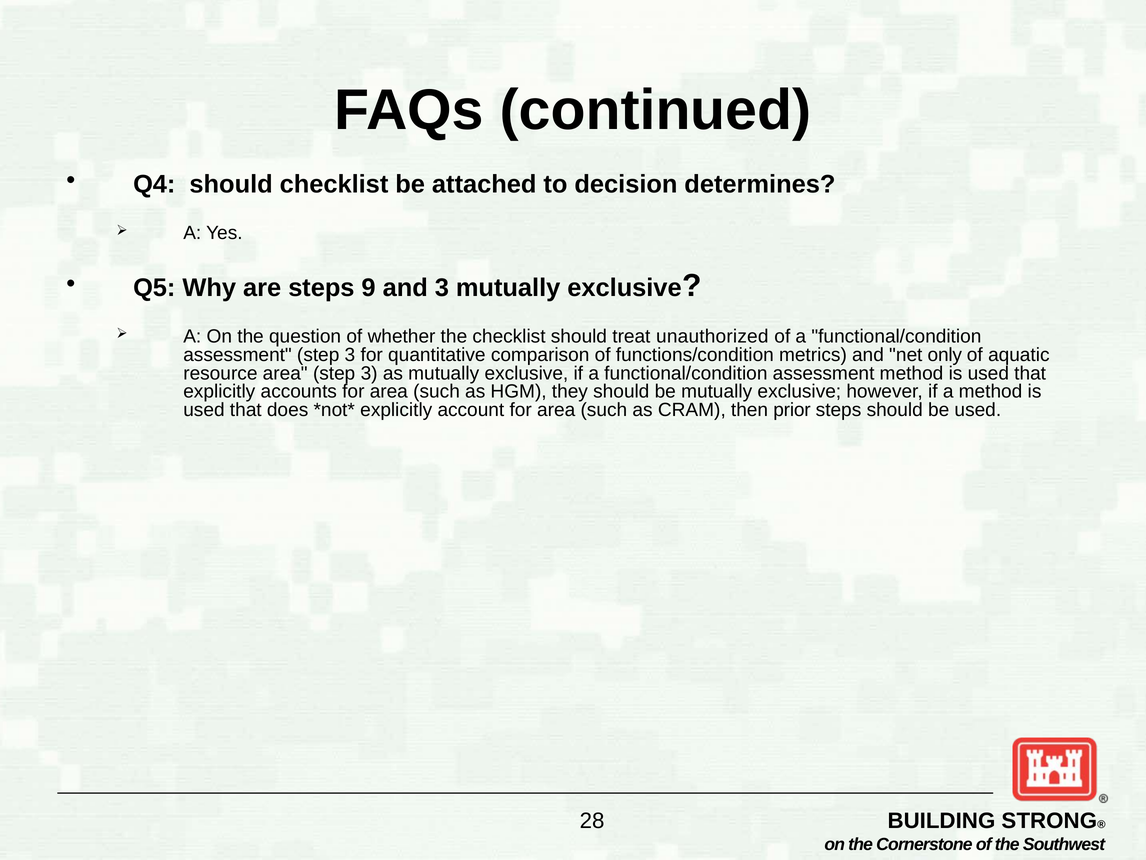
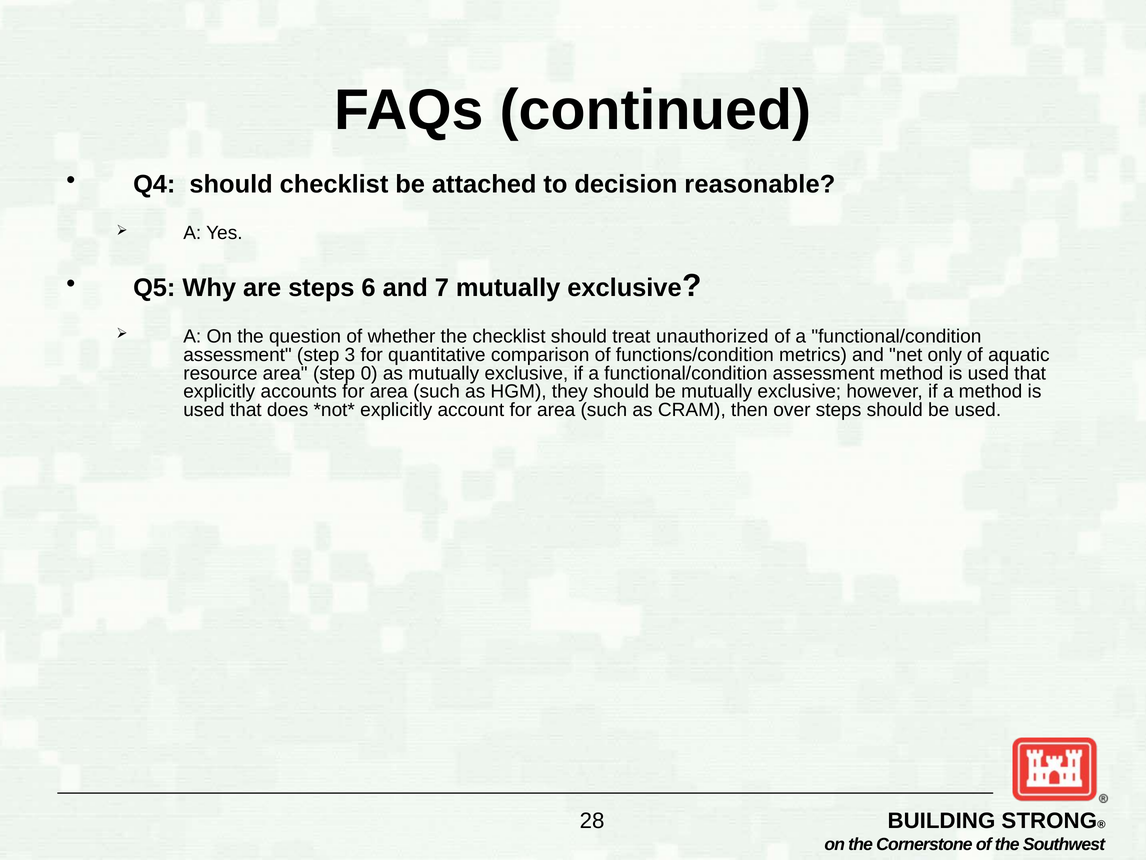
determines: determines -> reasonable (760, 184)
9: 9 -> 6 (369, 288)
and 3: 3 -> 7 (442, 288)
area step 3: 3 -> 0 (369, 373)
prior: prior -> over (792, 410)
